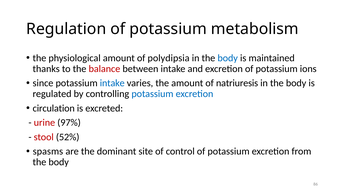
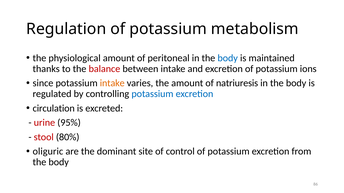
polydipsia: polydipsia -> peritoneal (169, 58)
intake colour: blue -> orange (112, 83)
97%: 97% -> 95% (69, 123)
52%: 52% -> 80% (68, 137)
spasms: spasms -> oliguric (48, 152)
